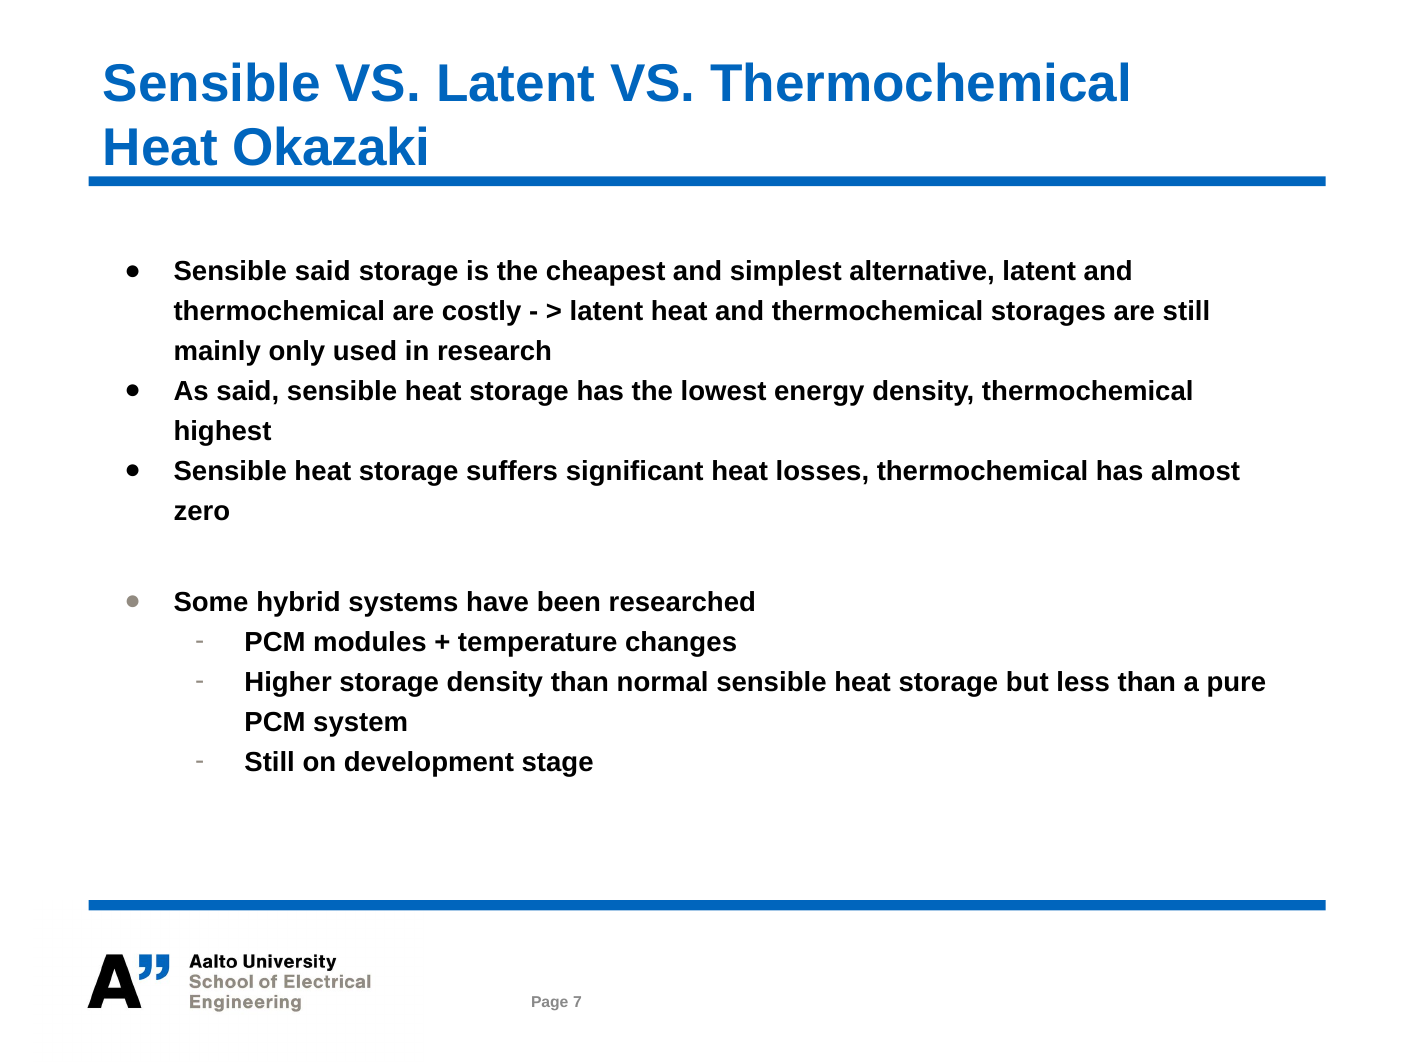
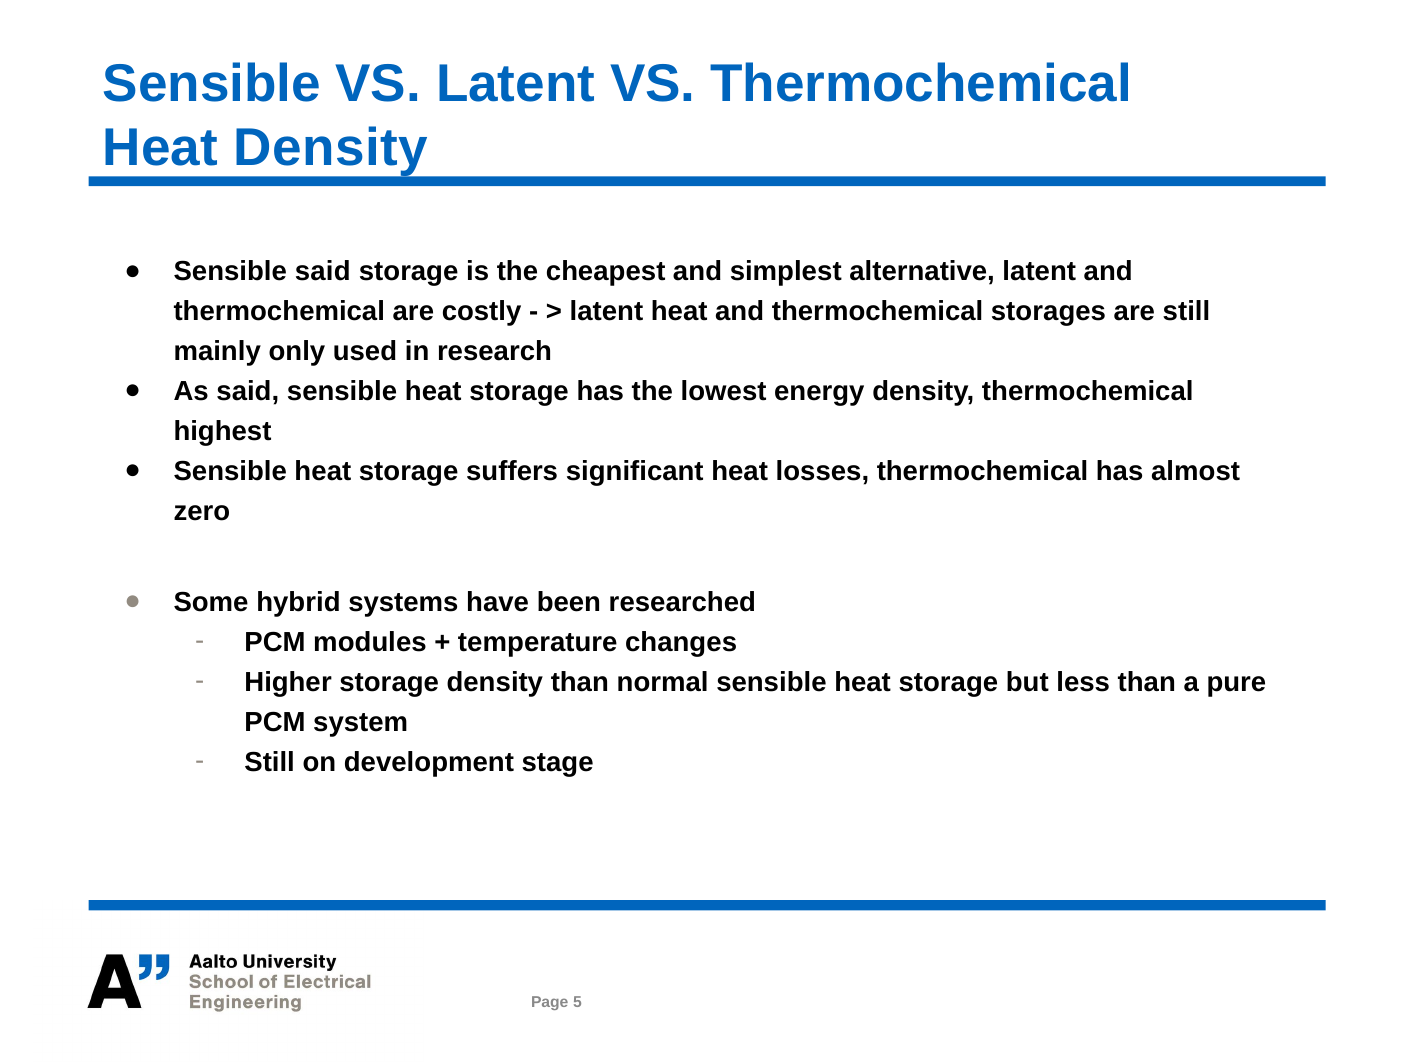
Heat Okazaki: Okazaki -> Density (331, 148)
7: 7 -> 5 (577, 1002)
